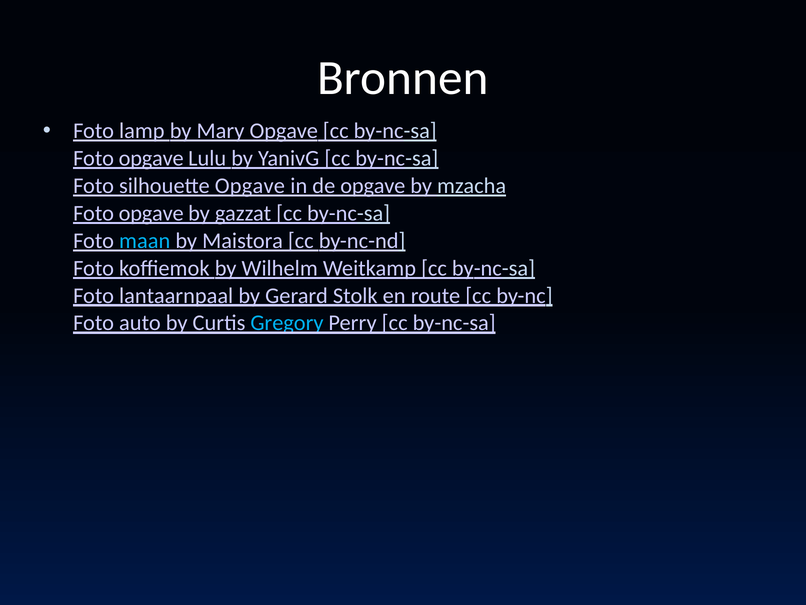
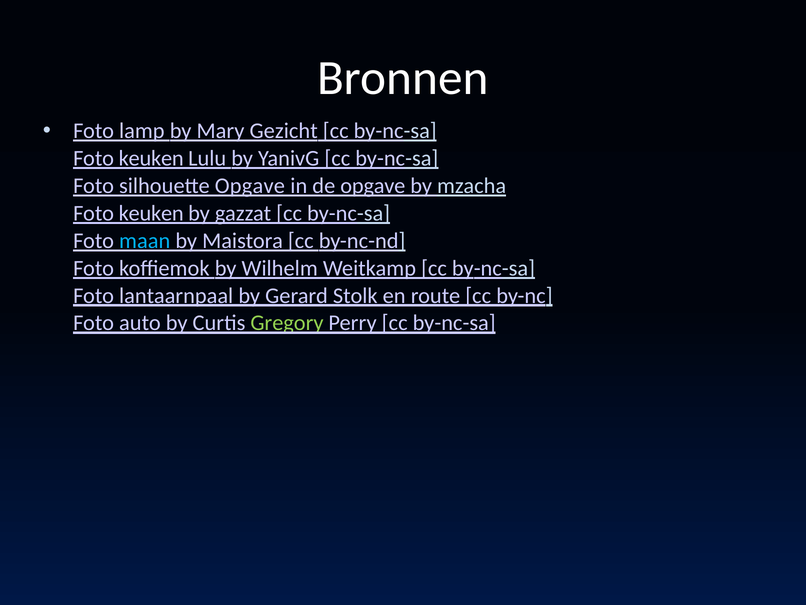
Mary Opgave: Opgave -> Gezicht (284, 131)
opgave: opgave -> keuken (151, 158)
opgave: opgave -> keuken (151, 213)
Gregory colour: light blue -> light green (287, 323)
